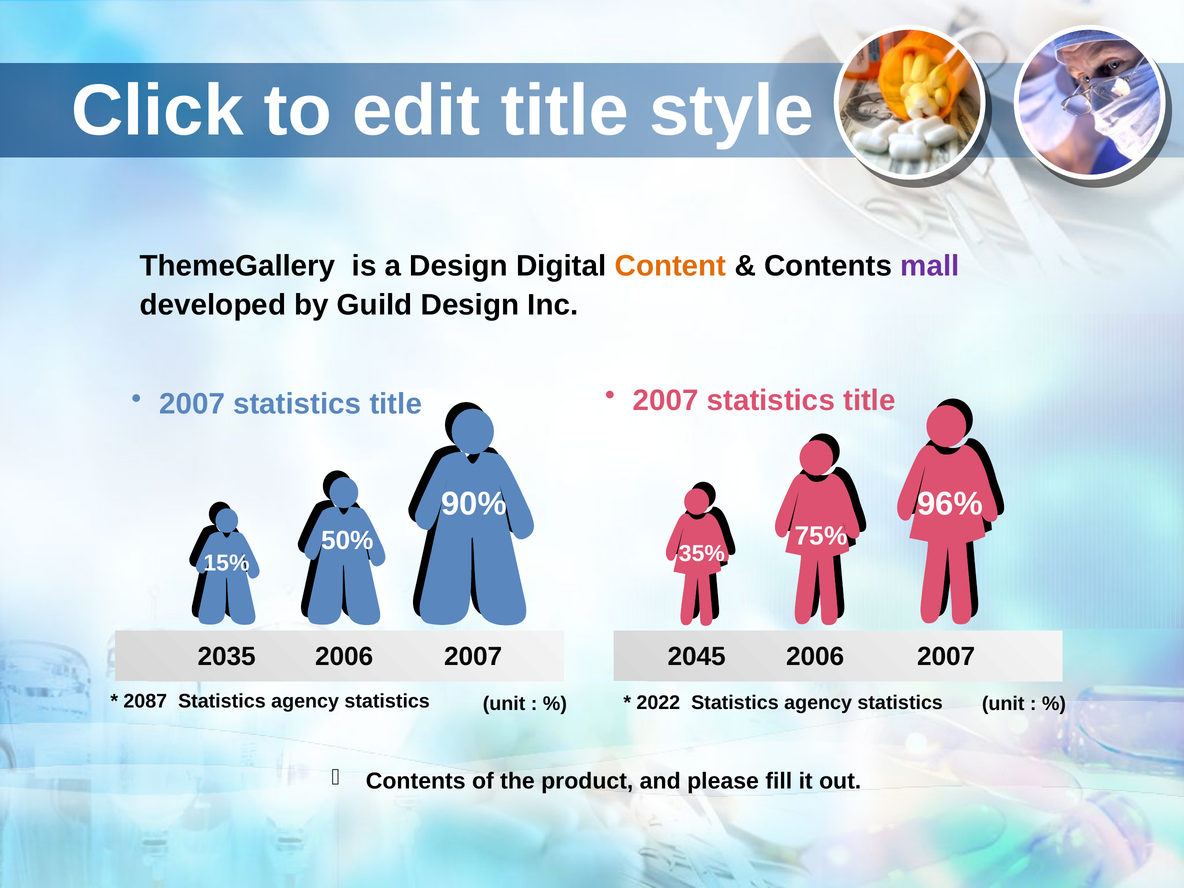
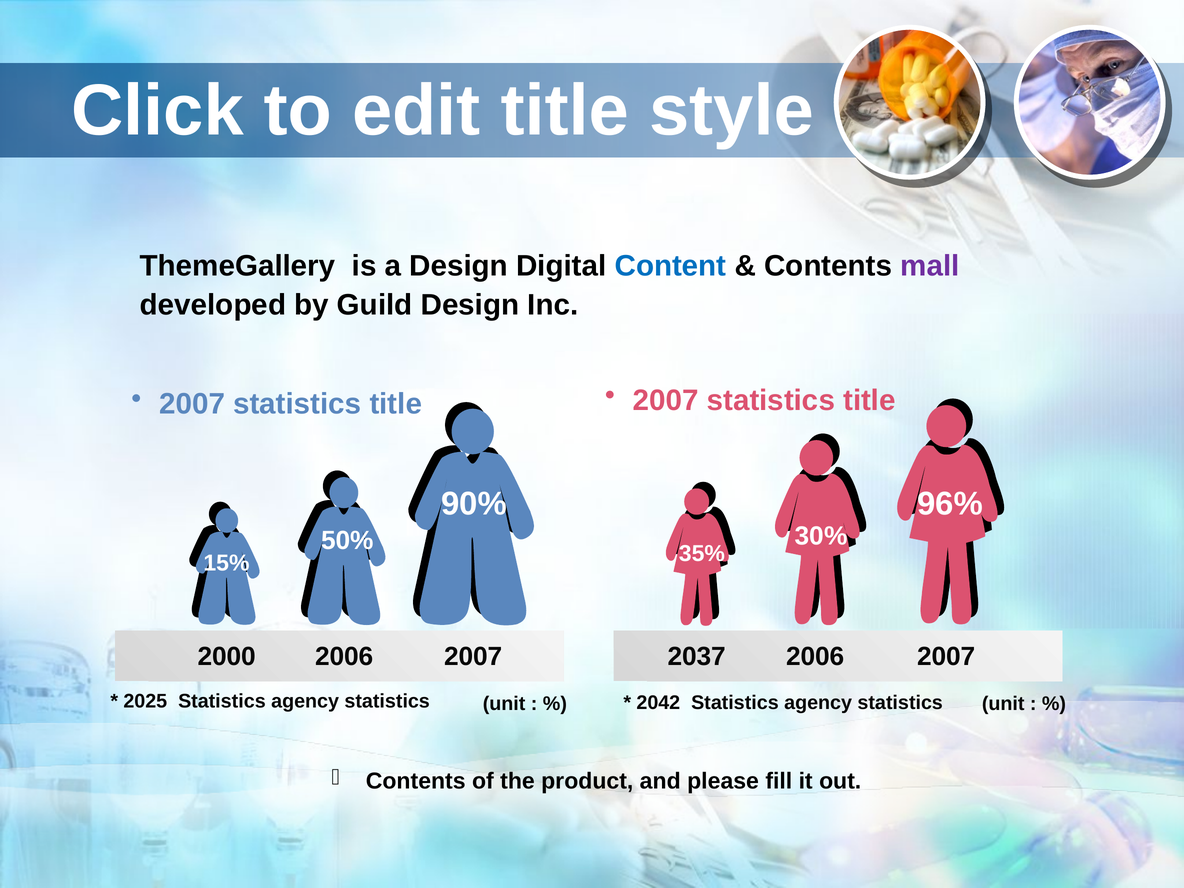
Content colour: orange -> blue (670, 266)
75%: 75% -> 30% (821, 536)
2035: 2035 -> 2000 (227, 656)
2045: 2045 -> 2037 (697, 656)
2087: 2087 -> 2025 (145, 701)
2022: 2022 -> 2042 (658, 703)
